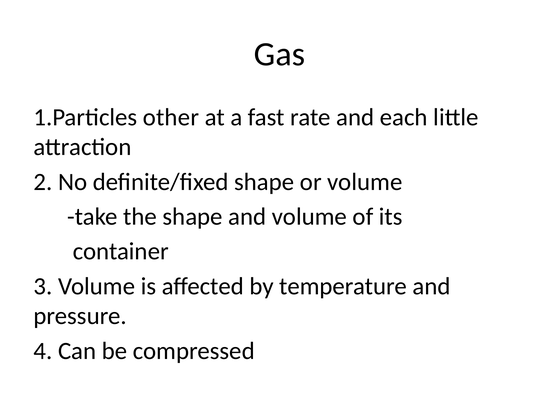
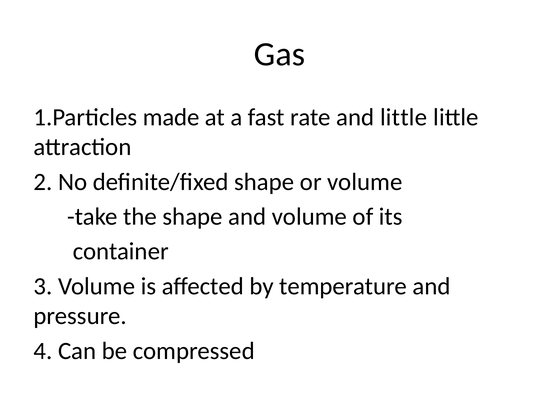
other: other -> made (171, 117)
and each: each -> little (404, 117)
